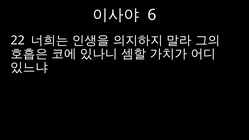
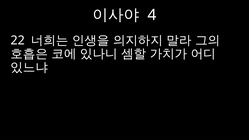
6: 6 -> 4 (152, 15)
